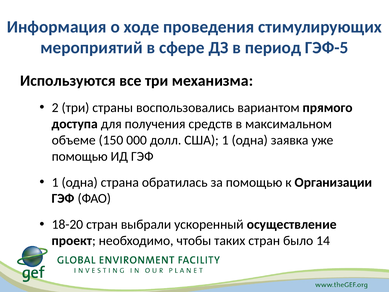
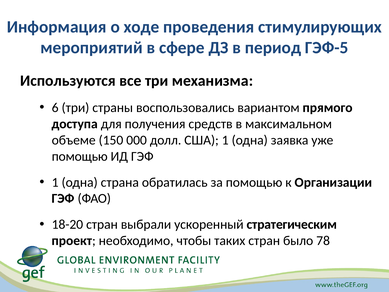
2: 2 -> 6 (55, 108)
осуществление: осуществление -> стратегическим (292, 224)
14: 14 -> 78 (323, 240)
